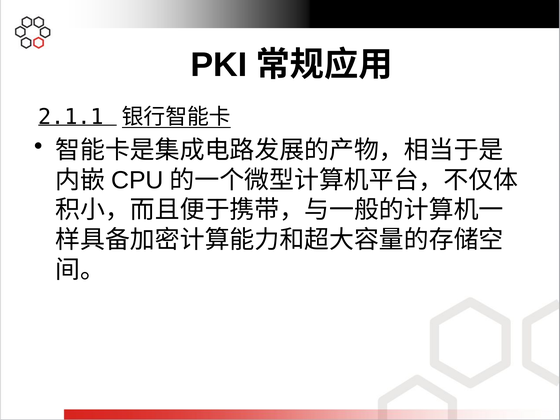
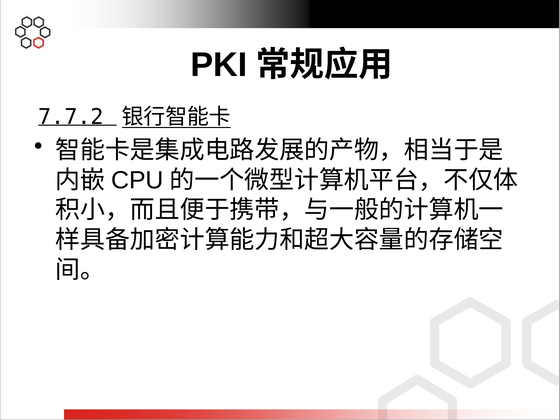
2.1.1: 2.1.1 -> 7.7.2 (71, 117)
